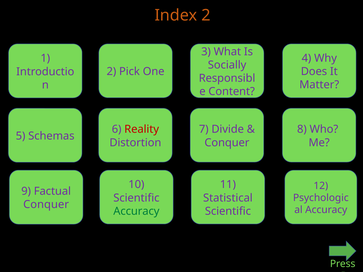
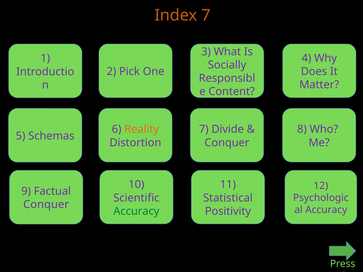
Index 2: 2 -> 7 (206, 15)
Reality colour: red -> orange (142, 129)
Scientific: Scientific -> Positivity (228, 211)
